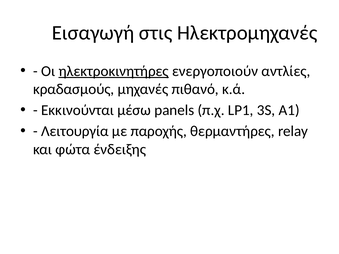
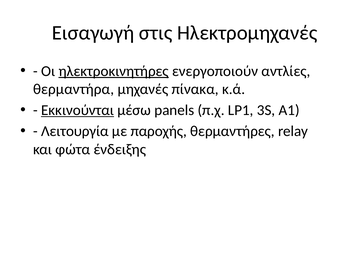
κραδασμούς: κραδασμούς -> θερμαντήρα (74, 89)
πιθανό: πιθανό -> πίνακα (195, 89)
Εκκινούνται underline: none -> present (78, 110)
